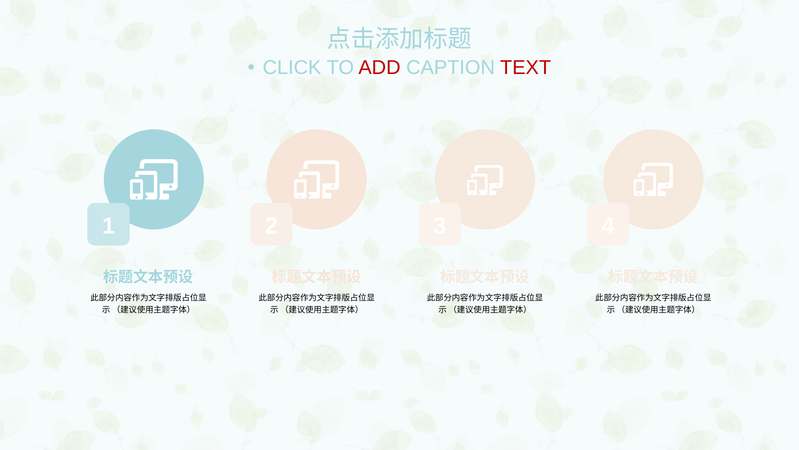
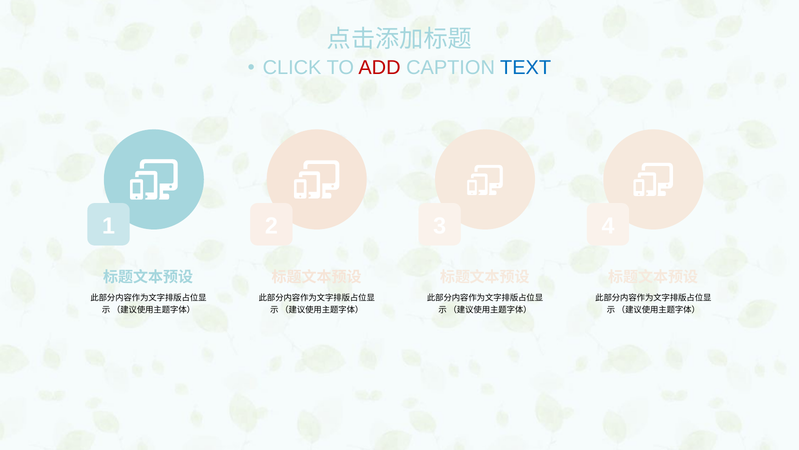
TEXT colour: red -> blue (526, 68)
